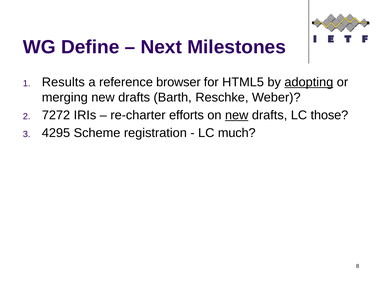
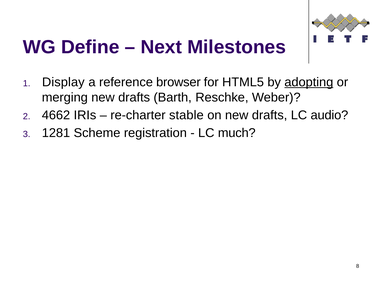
Results: Results -> Display (63, 82)
7272: 7272 -> 4662 (56, 115)
efforts: efforts -> stable (186, 115)
new underline: present -> none (237, 115)
those: those -> audio (329, 115)
4295: 4295 -> 1281 (56, 133)
